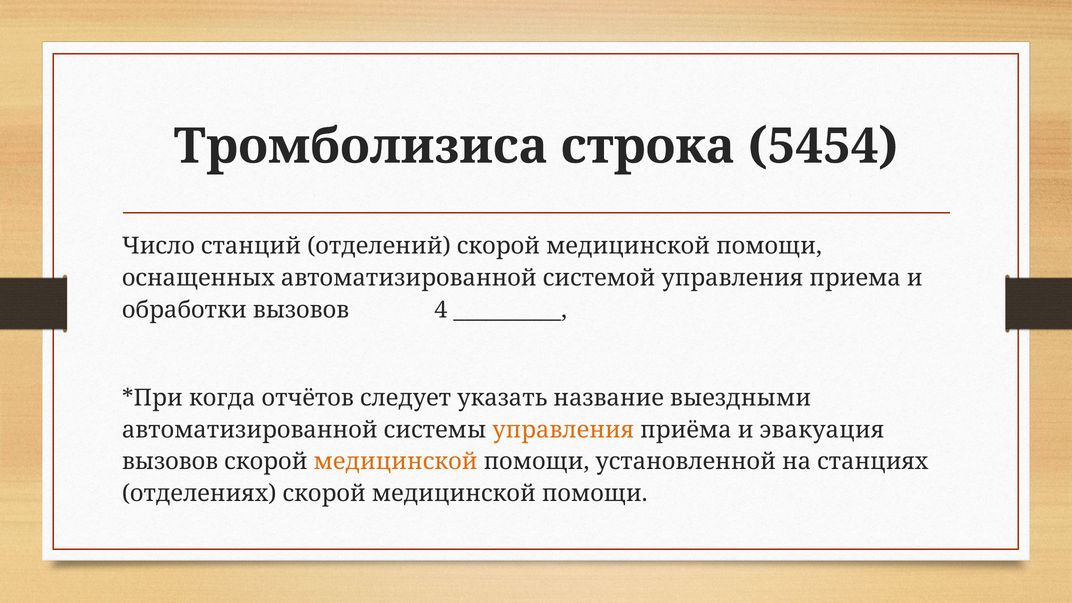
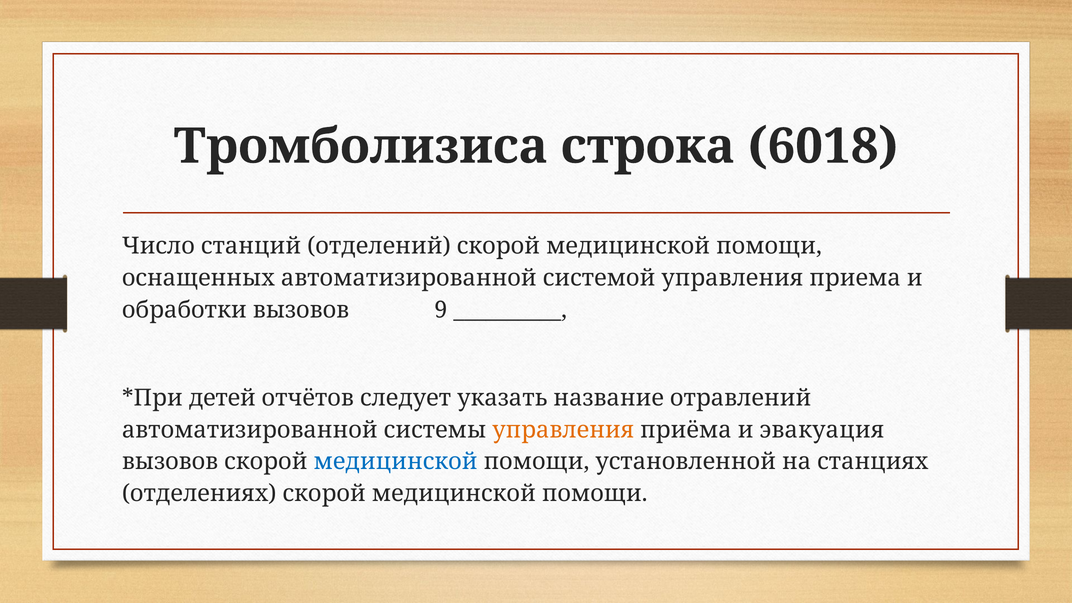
5454: 5454 -> 6018 (823, 146)
4: 4 -> 9 (441, 310)
когда: когда -> детей (222, 398)
выездными: выездными -> отравлений (741, 398)
медицинской colour: orange -> blue (396, 462)
